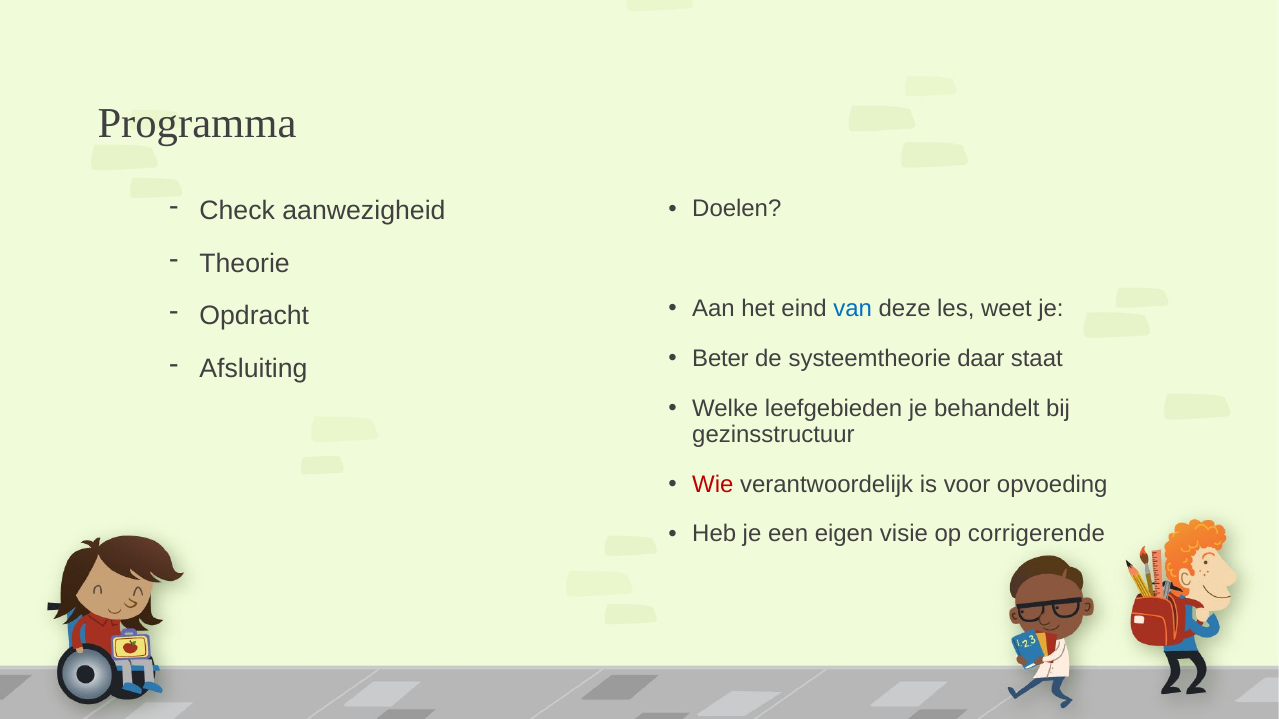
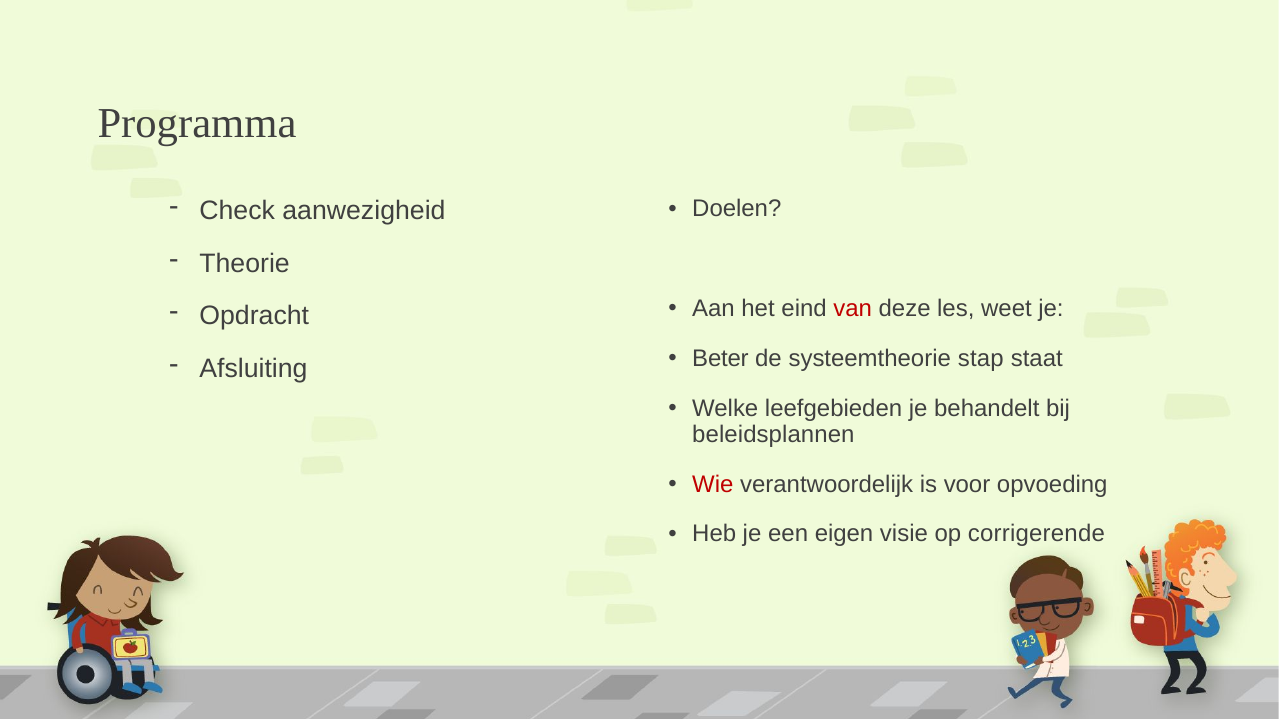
van colour: blue -> red (853, 309)
daar: daar -> stap (981, 359)
gezinsstructuur: gezinsstructuur -> beleidsplannen (773, 435)
